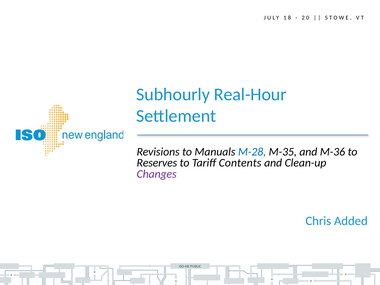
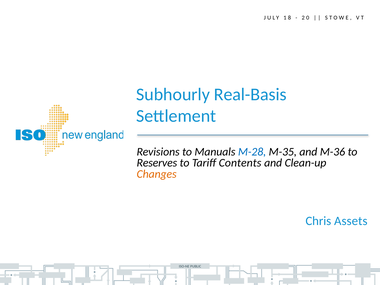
Real-Hour: Real-Hour -> Real-Basis (250, 94)
Changes colour: purple -> orange (157, 174)
Added: Added -> Assets (351, 221)
